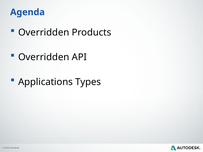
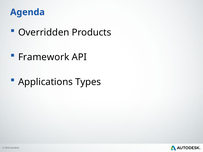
Overridden: Overridden -> Framework (44, 57)
